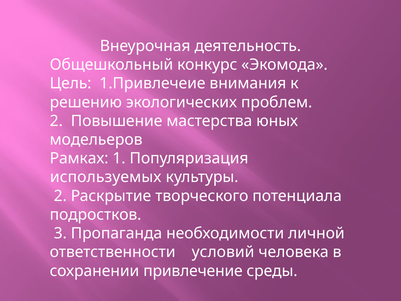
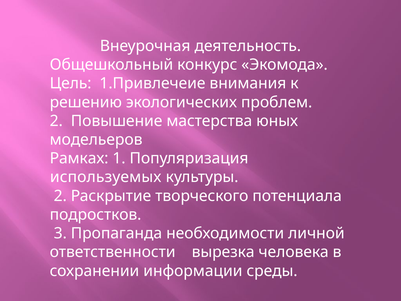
условий: условий -> вырезка (223, 252)
привлечение: привлечение -> информации (193, 271)
